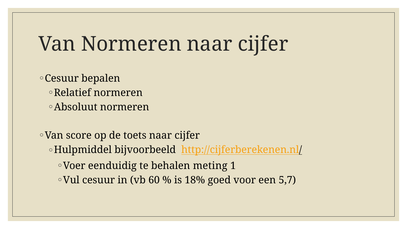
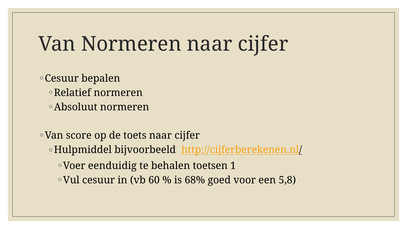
meting: meting -> toetsen (210, 166)
18%: 18% -> 68% (195, 180)
5,7: 5,7 -> 5,8 (287, 180)
